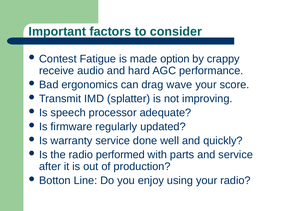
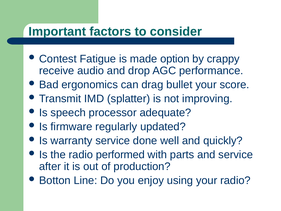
hard: hard -> drop (139, 71)
wave: wave -> bullet (179, 85)
